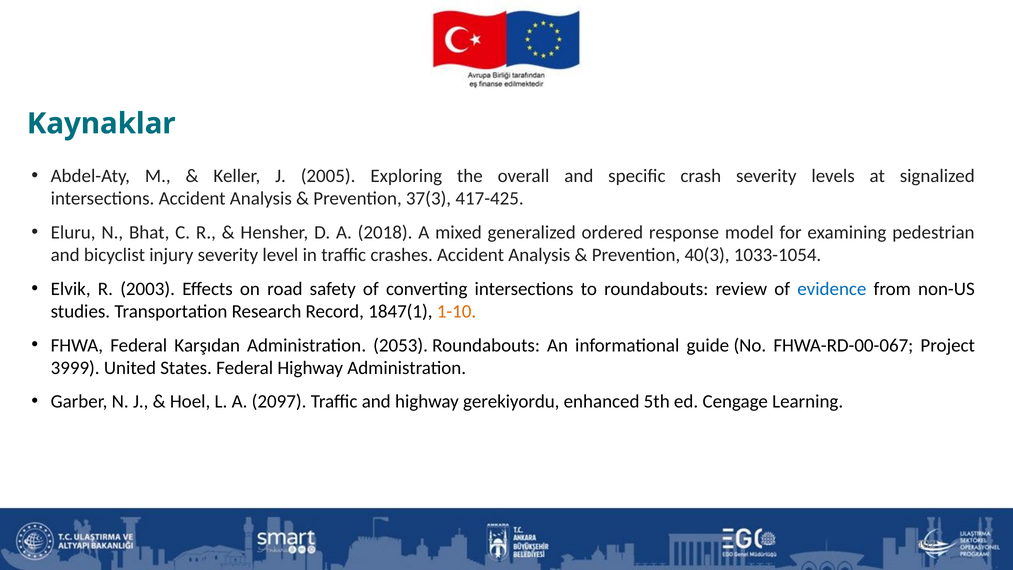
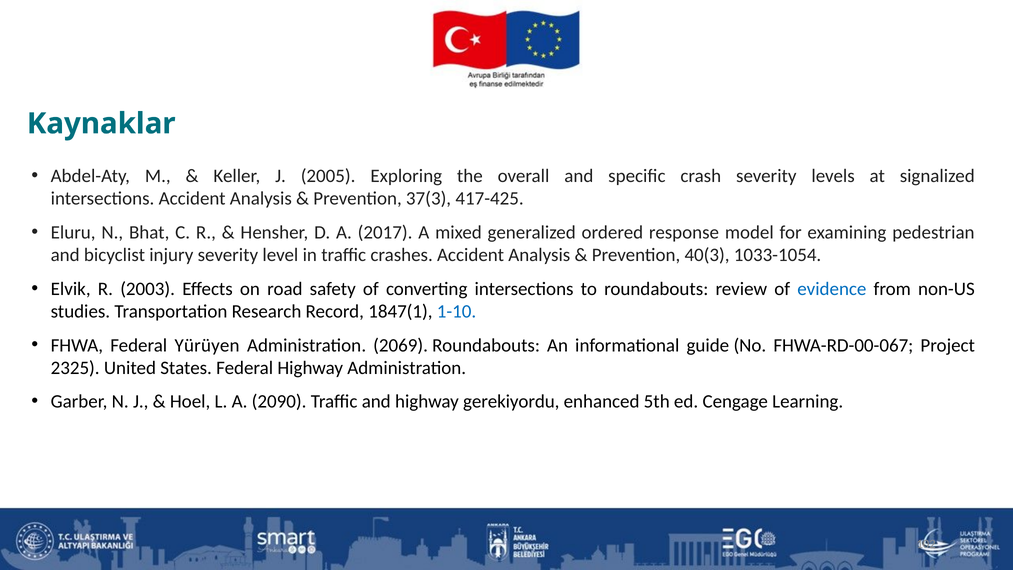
2018: 2018 -> 2017 (385, 232)
1-10 colour: orange -> blue (457, 311)
Karşıdan: Karşıdan -> Yürüyen (207, 345)
2053: 2053 -> 2069 (401, 345)
3999: 3999 -> 2325 (75, 368)
2097: 2097 -> 2090 (279, 402)
